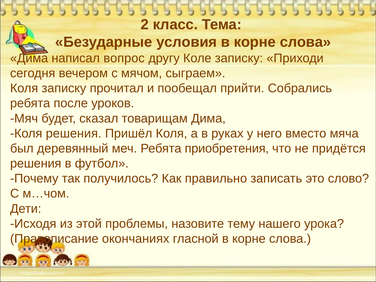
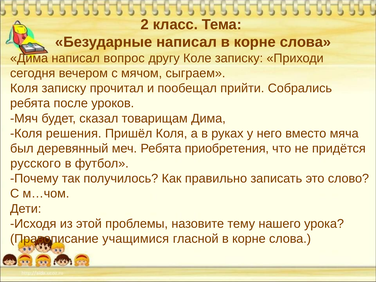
Безударные условия: условия -> написал (187, 42)
решения: решения -> русского (36, 163)
окончаниях: окончаниях -> учащимися (136, 239)
